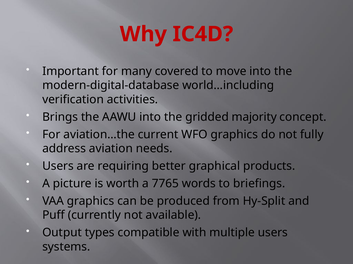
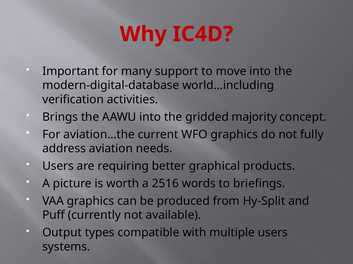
covered: covered -> support (177, 71)
7765: 7765 -> 2516 (165, 184)
